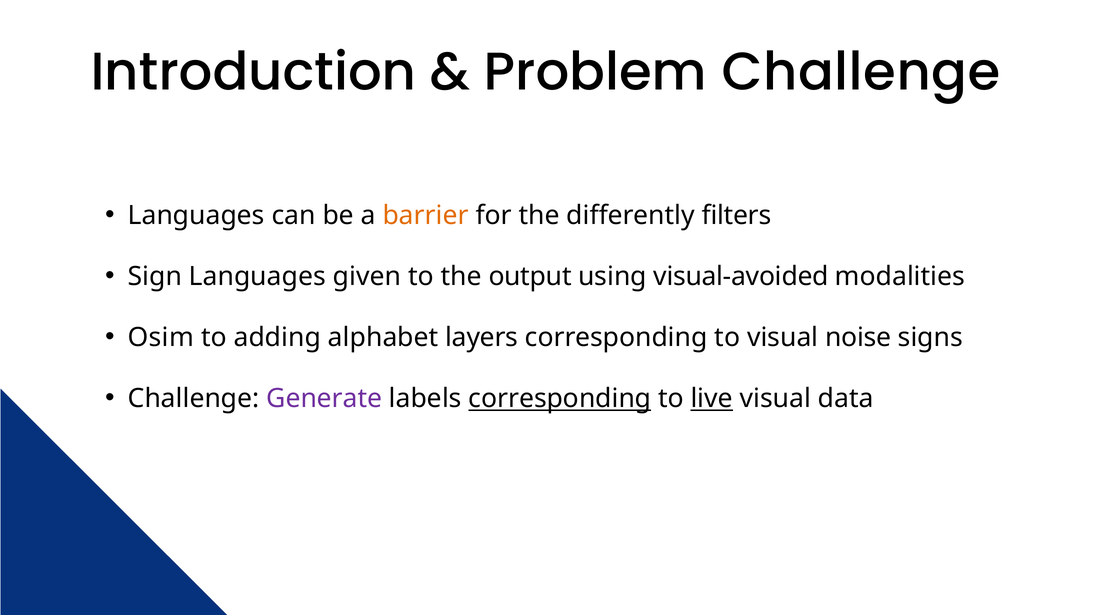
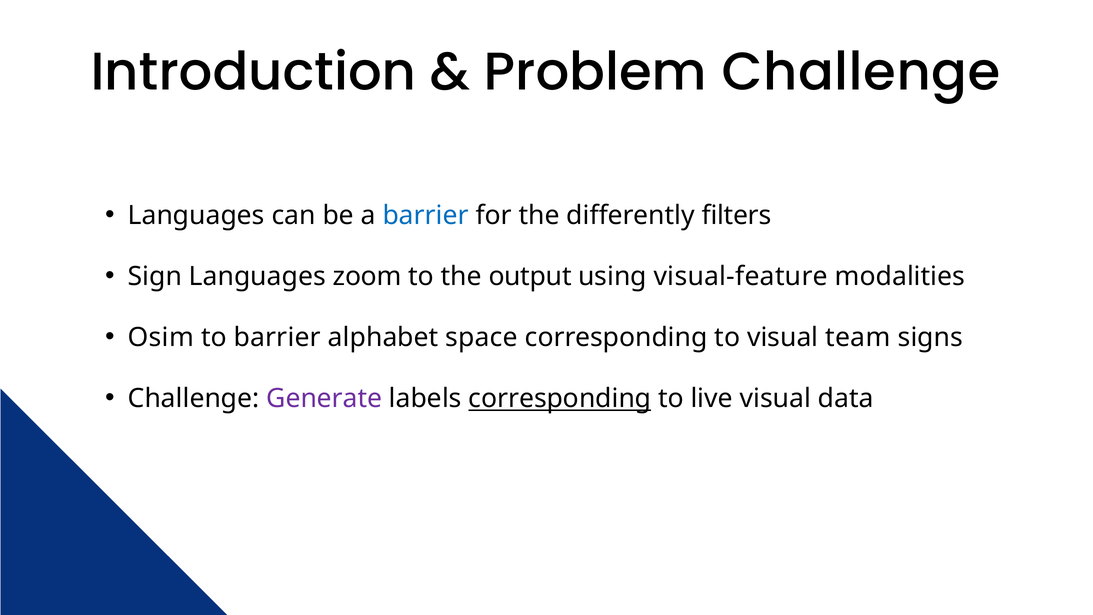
barrier colour: orange -> blue (426, 215)
given: given -> zoom (367, 276)
visual-avoided: visual-avoided -> visual-feature (741, 276)
to adding: adding -> barrier (277, 337)
layers: layers -> space (481, 337)
noise: noise -> team (858, 337)
live underline: present -> none (712, 399)
